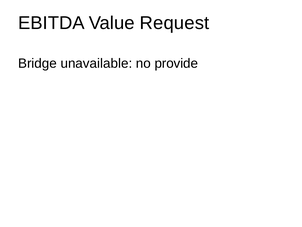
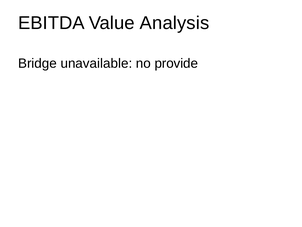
Request: Request -> Analysis (175, 23)
